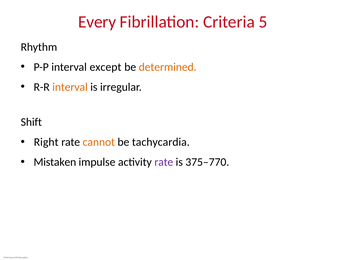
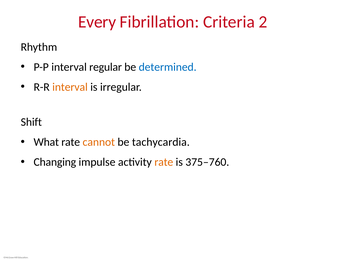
5: 5 -> 2 (263, 22)
except: except -> regular (106, 67)
determined colour: orange -> blue (168, 67)
Right: Right -> What (46, 142)
Mistaken: Mistaken -> Changing (55, 162)
rate colour: purple -> orange (164, 162)
375‒770: 375‒770 -> 375‒760 (207, 162)
